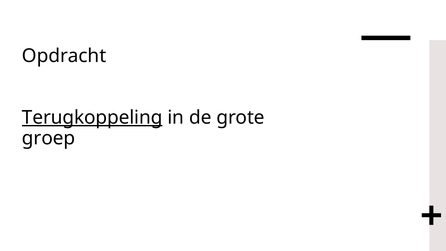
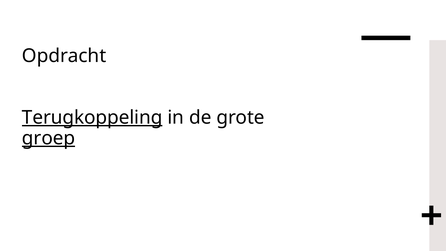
groep underline: none -> present (49, 138)
